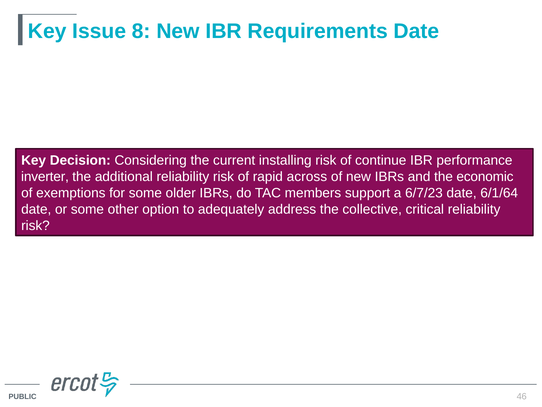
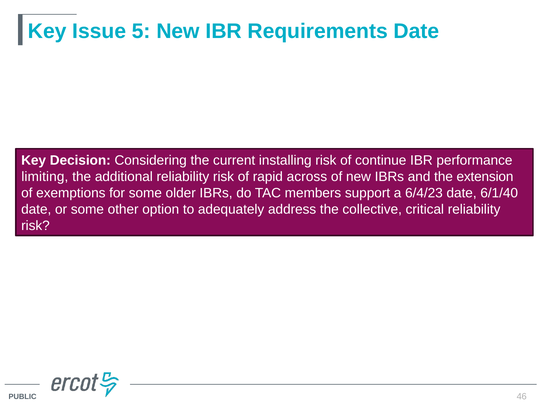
8: 8 -> 5 (141, 31)
inverter: inverter -> limiting (45, 177)
economic: economic -> extension (485, 177)
6/7/23: 6/7/23 -> 6/4/23 (424, 193)
6/1/64: 6/1/64 -> 6/1/40 (499, 193)
